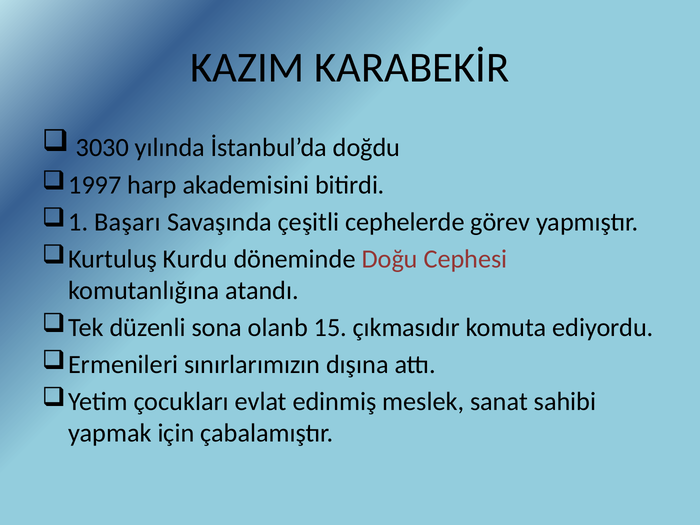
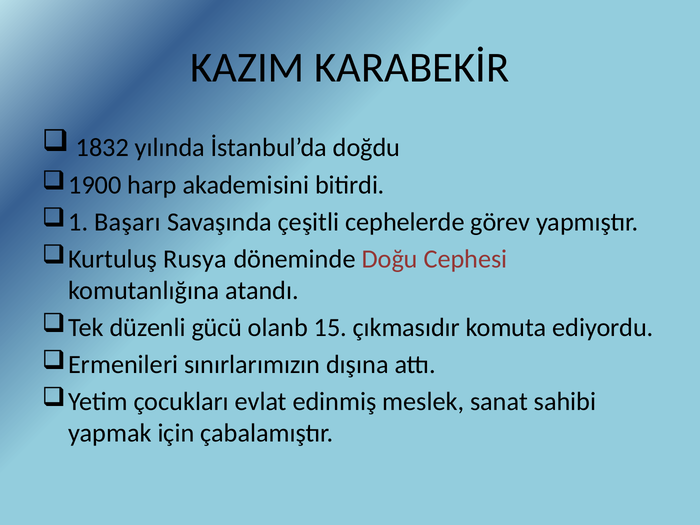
3030: 3030 -> 1832 (102, 147)
1997: 1997 -> 1900 (95, 185)
Kurdu: Kurdu -> Rusya (195, 259)
sona: sona -> gücü (217, 328)
